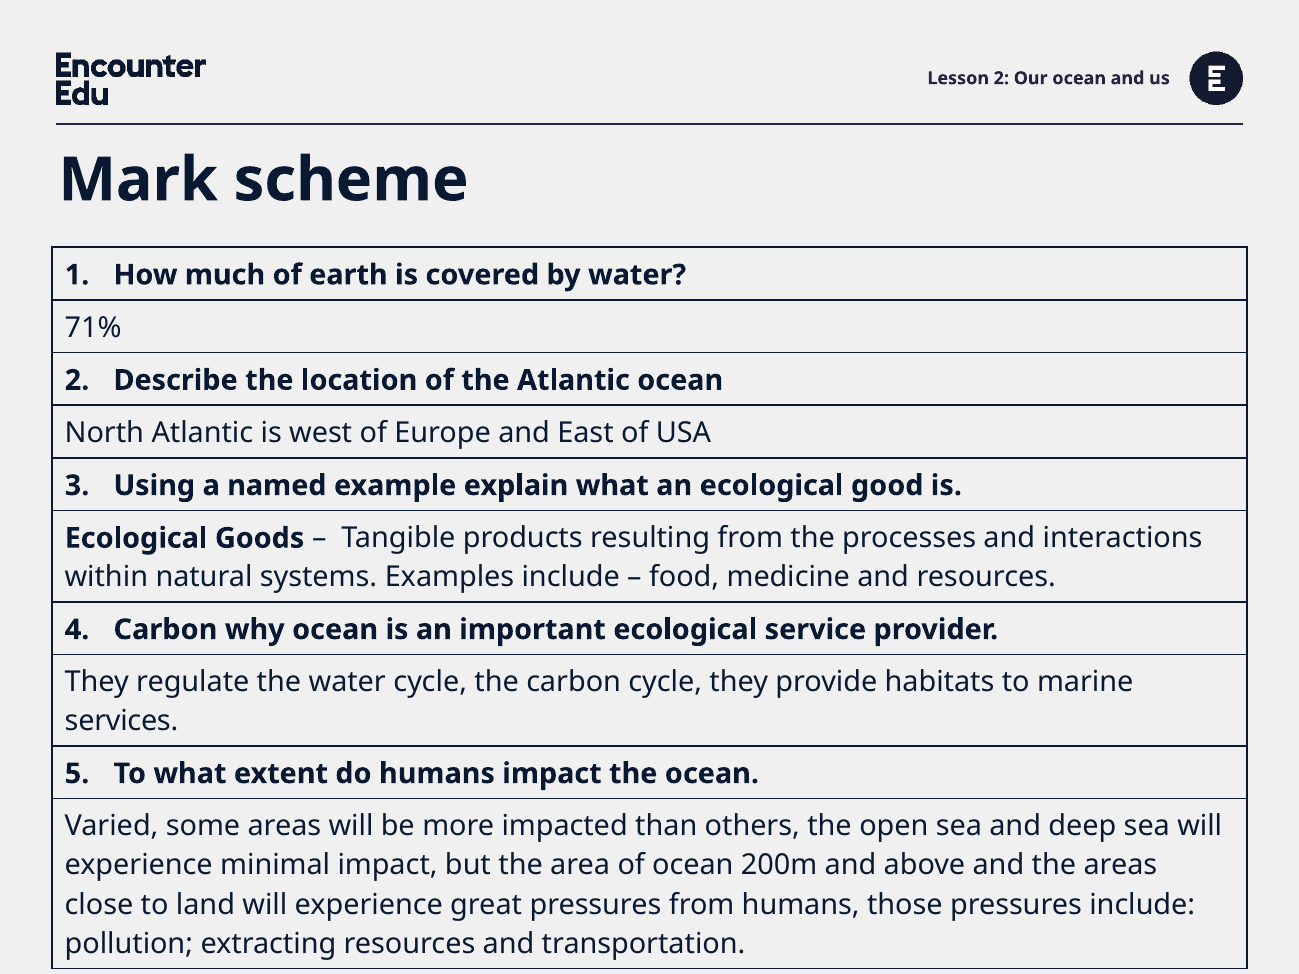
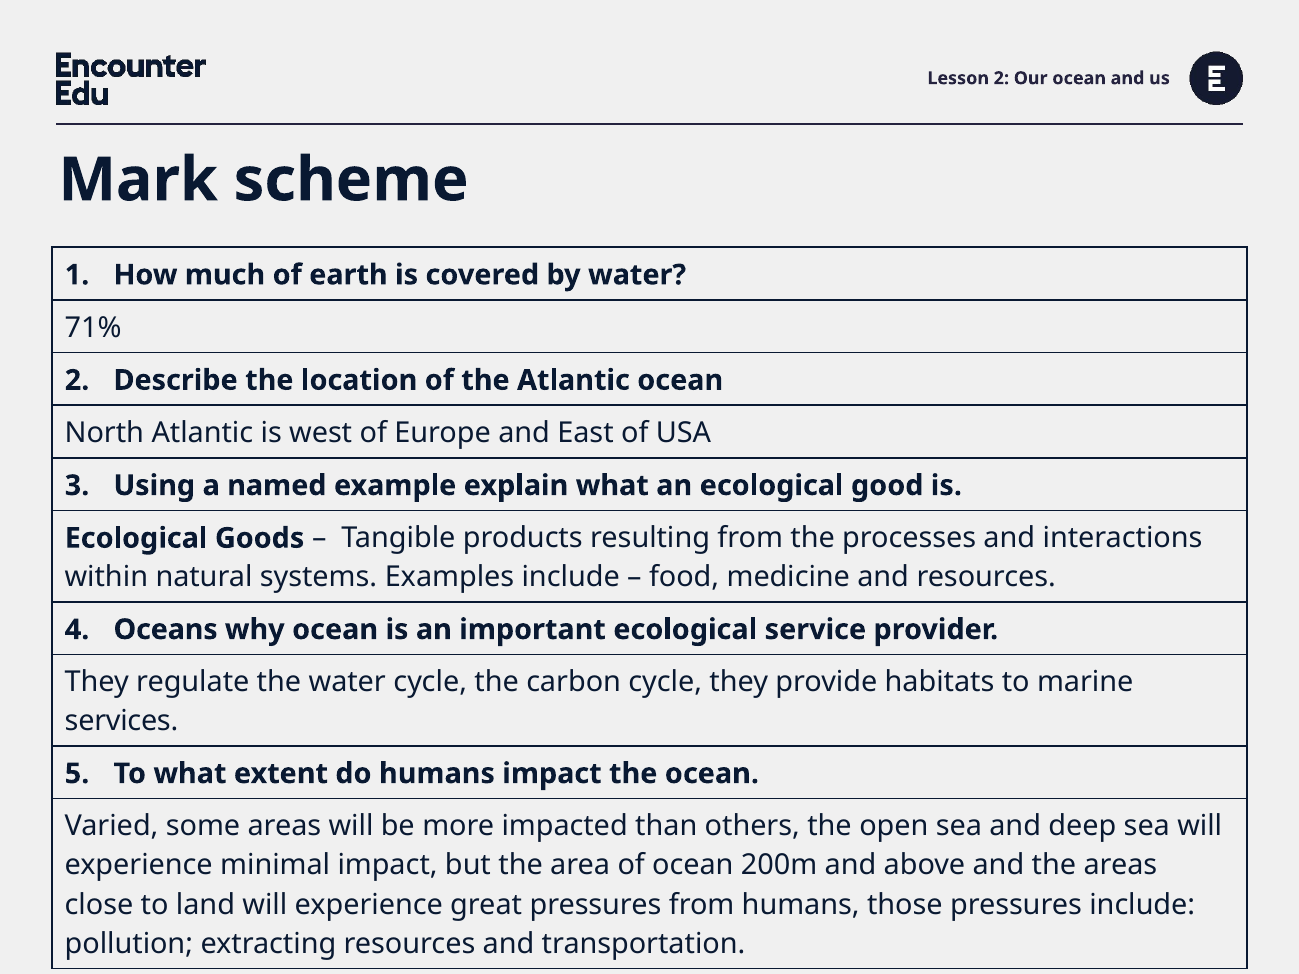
Carbon: Carbon -> Oceans (166, 630)
